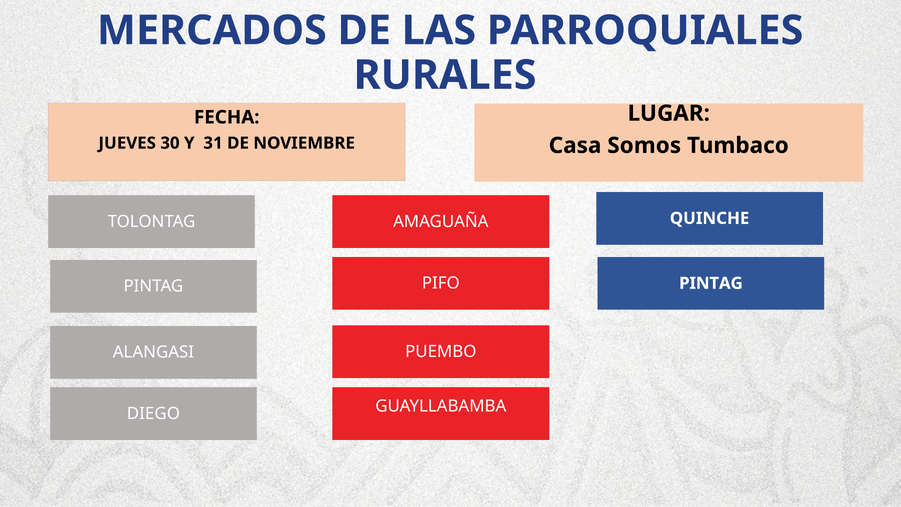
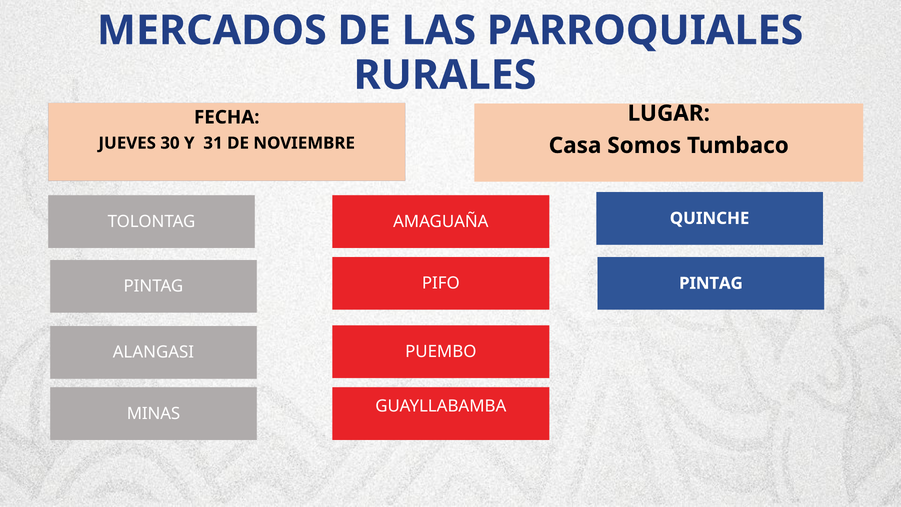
DIEGO: DIEGO -> MINAS (154, 413)
